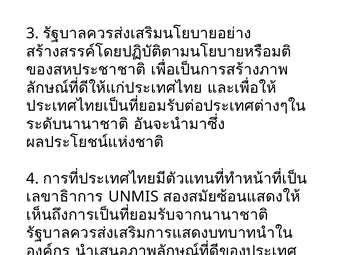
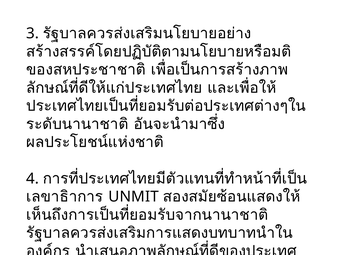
UNMIS: UNMIS -> UNMIT (134, 197)
